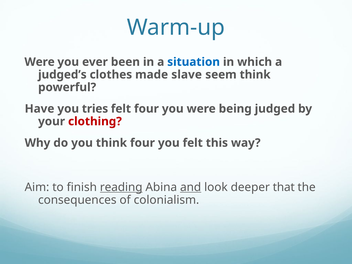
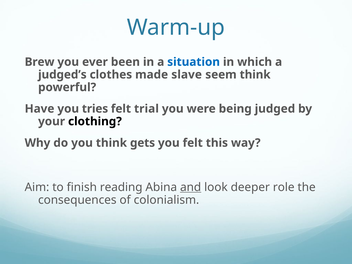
Were: Were -> Brew (40, 62)
felt four: four -> trial (146, 109)
clothing colour: red -> black (95, 121)
think four: four -> gets (143, 143)
reading underline: present -> none (121, 187)
that: that -> role (284, 187)
